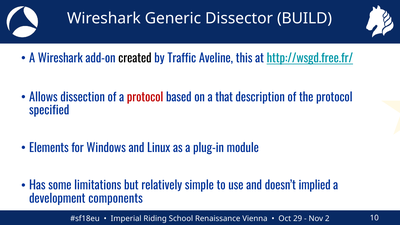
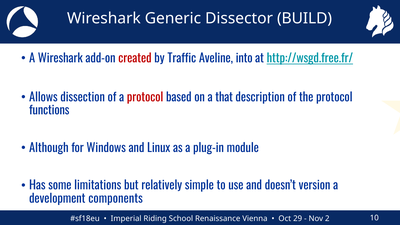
created colour: black -> red (135, 59)
this: this -> into (244, 59)
specified: specified -> functions (49, 111)
Elements: Elements -> Although (49, 148)
implied: implied -> version (315, 186)
